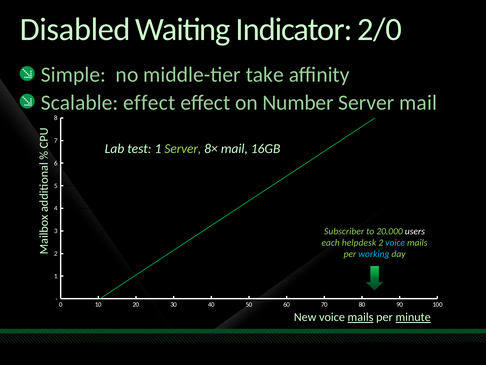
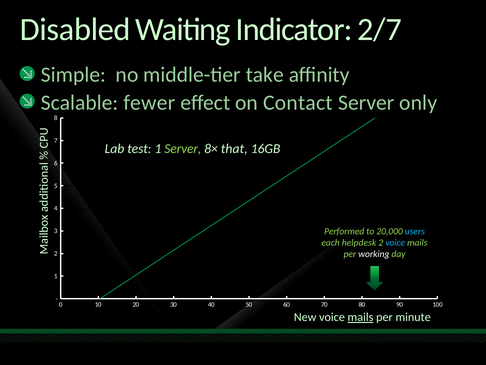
2/0: 2/0 -> 2/7 (379, 30)
Scalable effect: effect -> fewer (149, 102)
Number: Number -> Contact (298, 102)
Server mail: mail -> only (418, 102)
8× mail: mail -> that (234, 149)
Subscriber: Subscriber -> Performed (344, 231)
users colour: white -> light blue (415, 231)
working colour: light blue -> white (374, 254)
minute underline: present -> none (413, 317)
